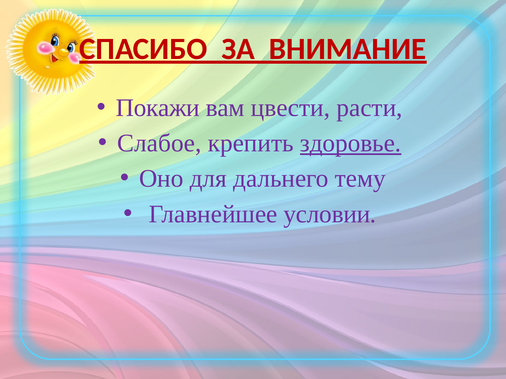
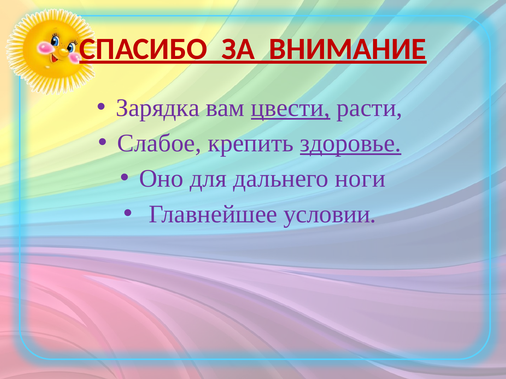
Покажи: Покажи -> Зарядка (158, 108)
цвести underline: none -> present (291, 108)
тему: тему -> ноги (360, 179)
